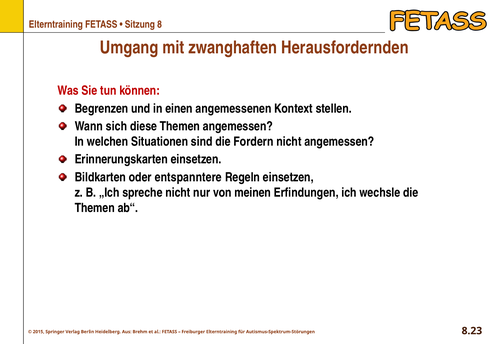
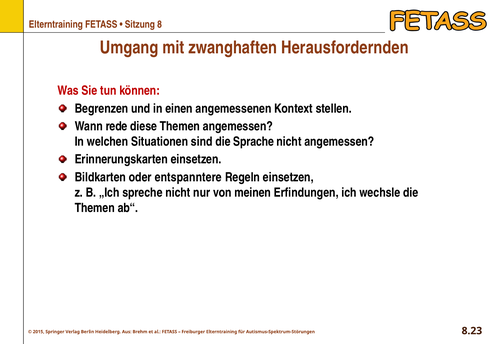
sich: sich -> rede (117, 126)
Fordern: Fordern -> Sprache (254, 142)
